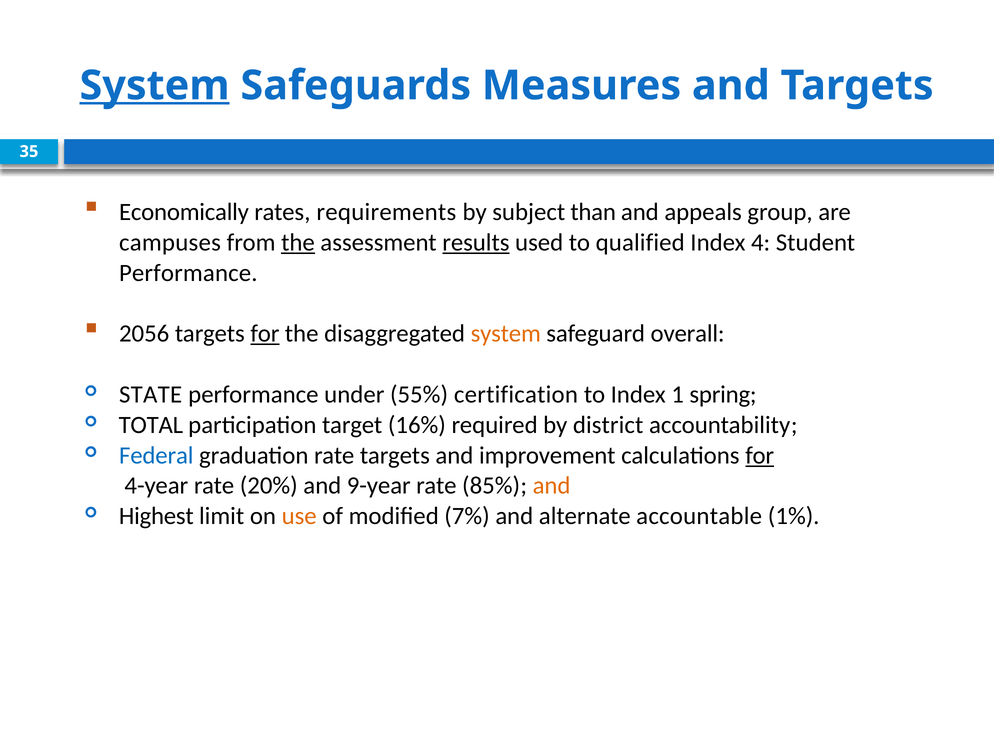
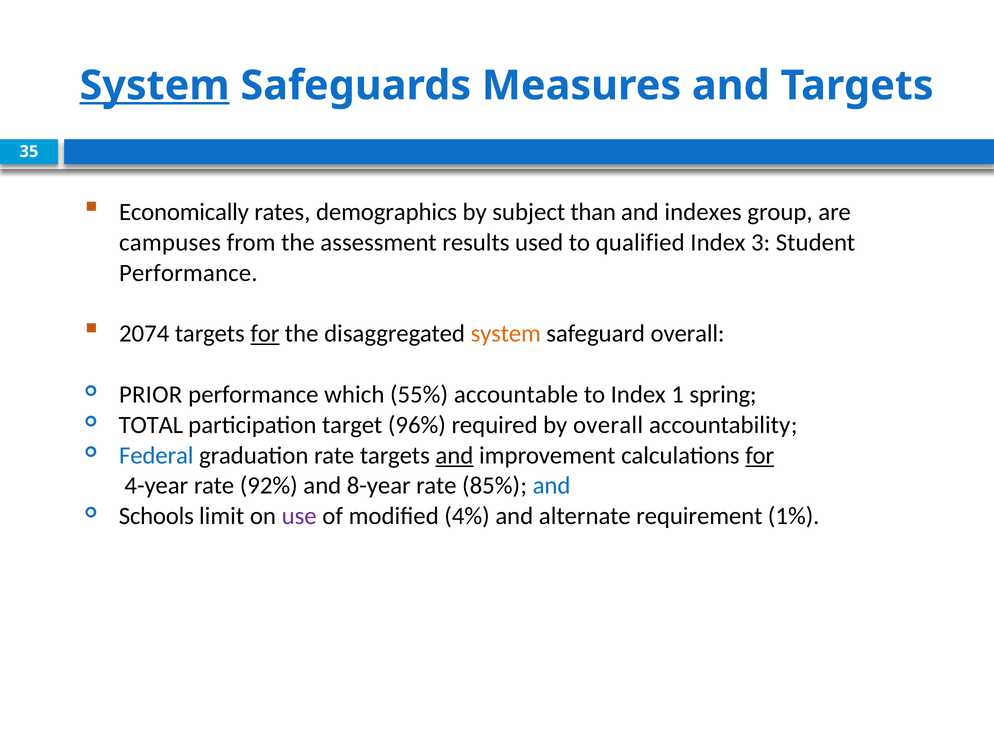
requirements: requirements -> demographics (387, 212)
appeals: appeals -> indexes (703, 212)
the underline: present -> none (298, 242)
results underline: present -> none (476, 242)
4: 4 -> 3 (761, 242)
2056: 2056 -> 2074 (144, 334)
STATE: STATE -> PRIOR (151, 394)
under: under -> which (354, 394)
certification: certification -> accountable (516, 394)
16%: 16% -> 96% (417, 425)
by district: district -> overall (608, 425)
and underline: none -> present (454, 455)
20%: 20% -> 92% (269, 485)
9-year: 9-year -> 8-year (379, 485)
and colour: orange -> blue (552, 485)
Highest: Highest -> Schools (156, 516)
use colour: orange -> purple (299, 516)
7%: 7% -> 4% (467, 516)
accountable: accountable -> requirement (699, 516)
